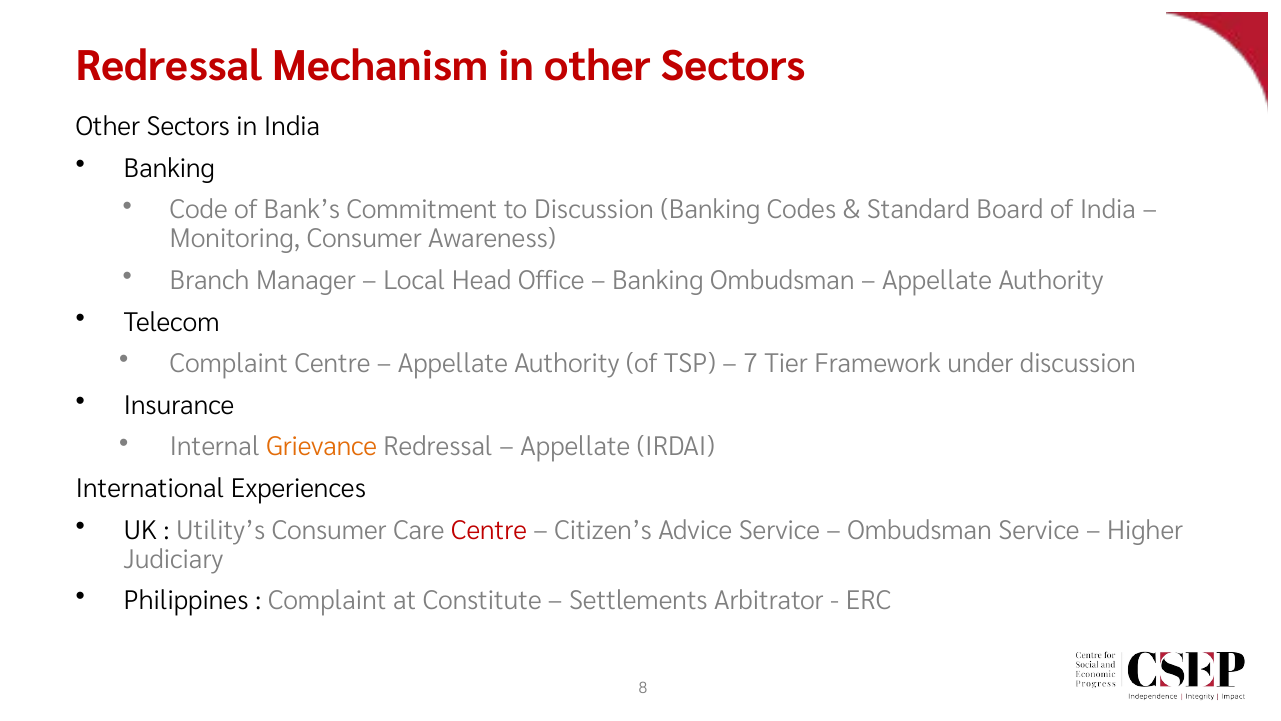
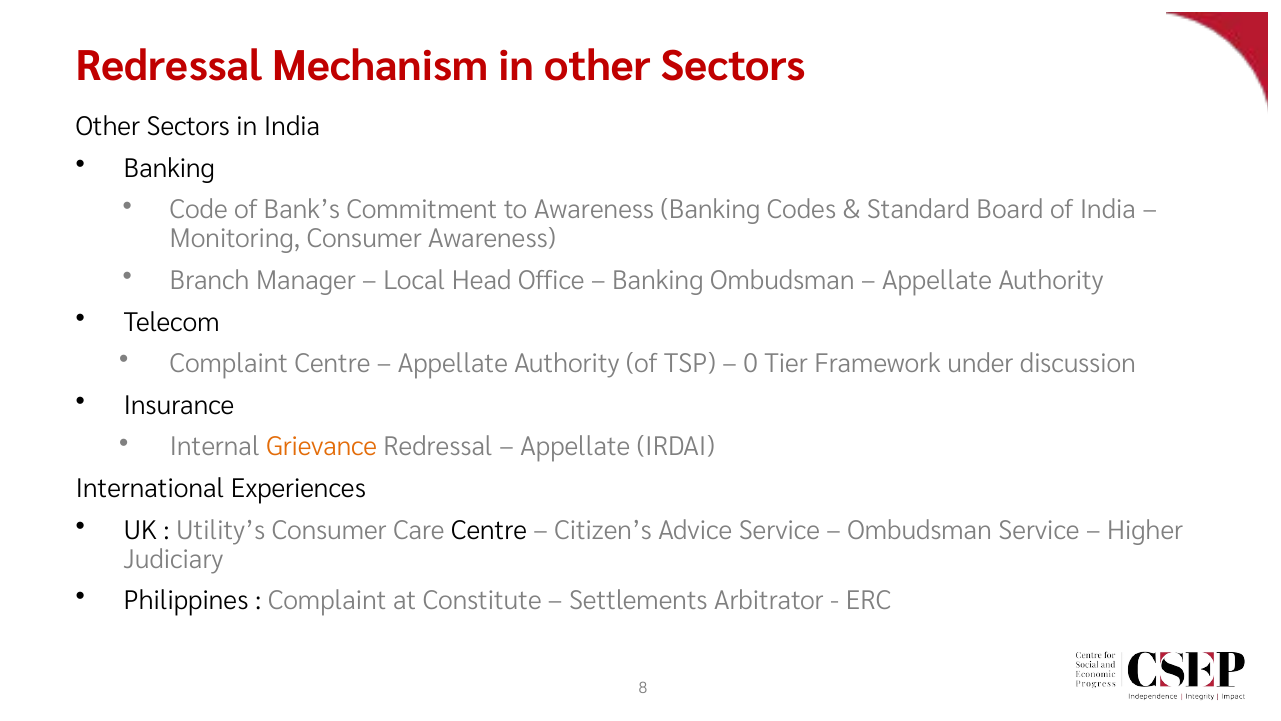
to Discussion: Discussion -> Awareness (594, 210)
7: 7 -> 0 (751, 364)
Centre colour: red -> black (489, 530)
